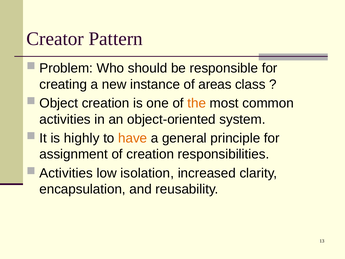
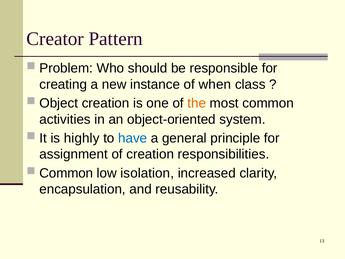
areas: areas -> when (215, 84)
have colour: orange -> blue (133, 138)
Activities: Activities -> Common (66, 173)
